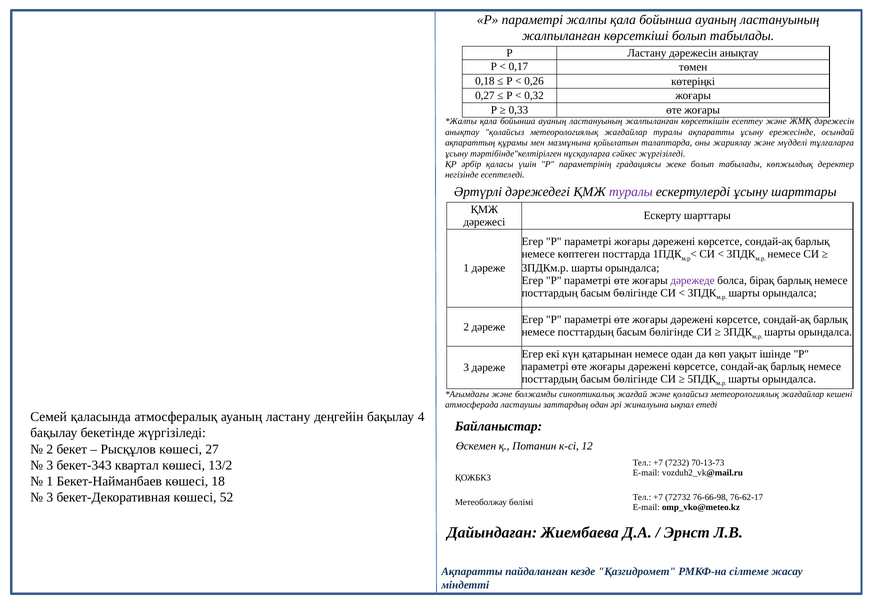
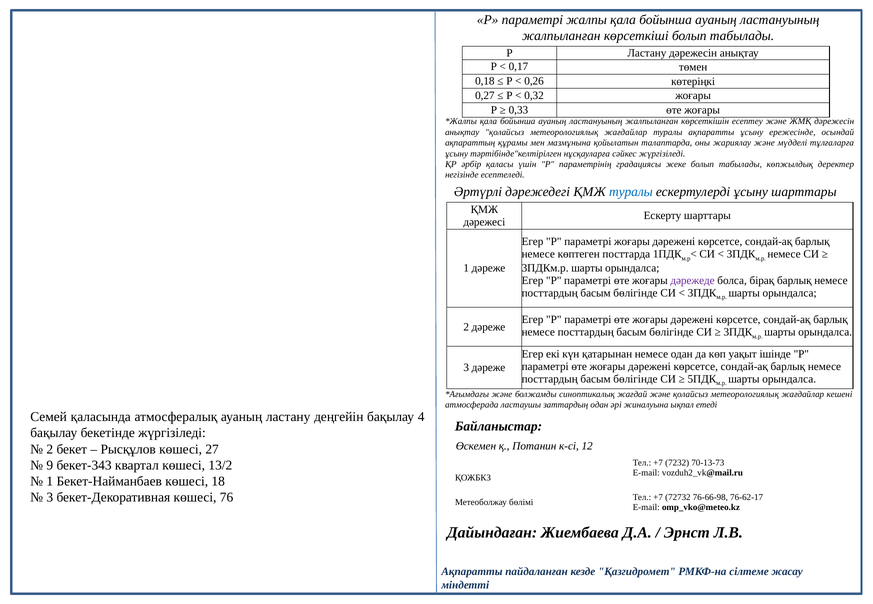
туралы colour: purple -> blue (631, 192)
3: 3 -> 9 (50, 466)
52: 52 -> 76 (227, 498)
